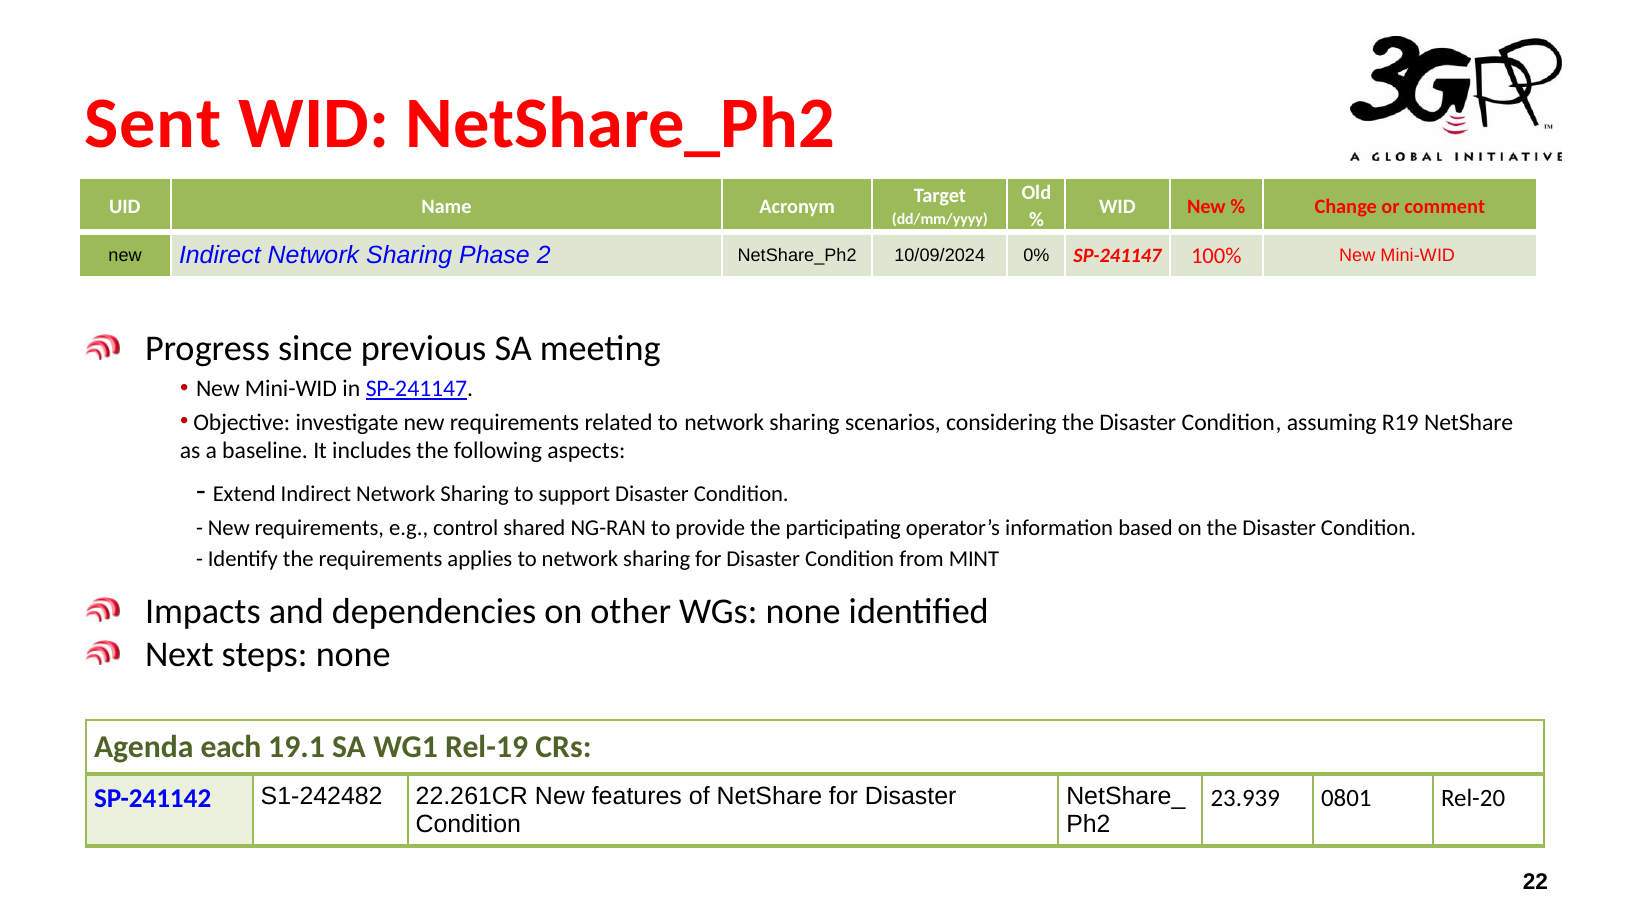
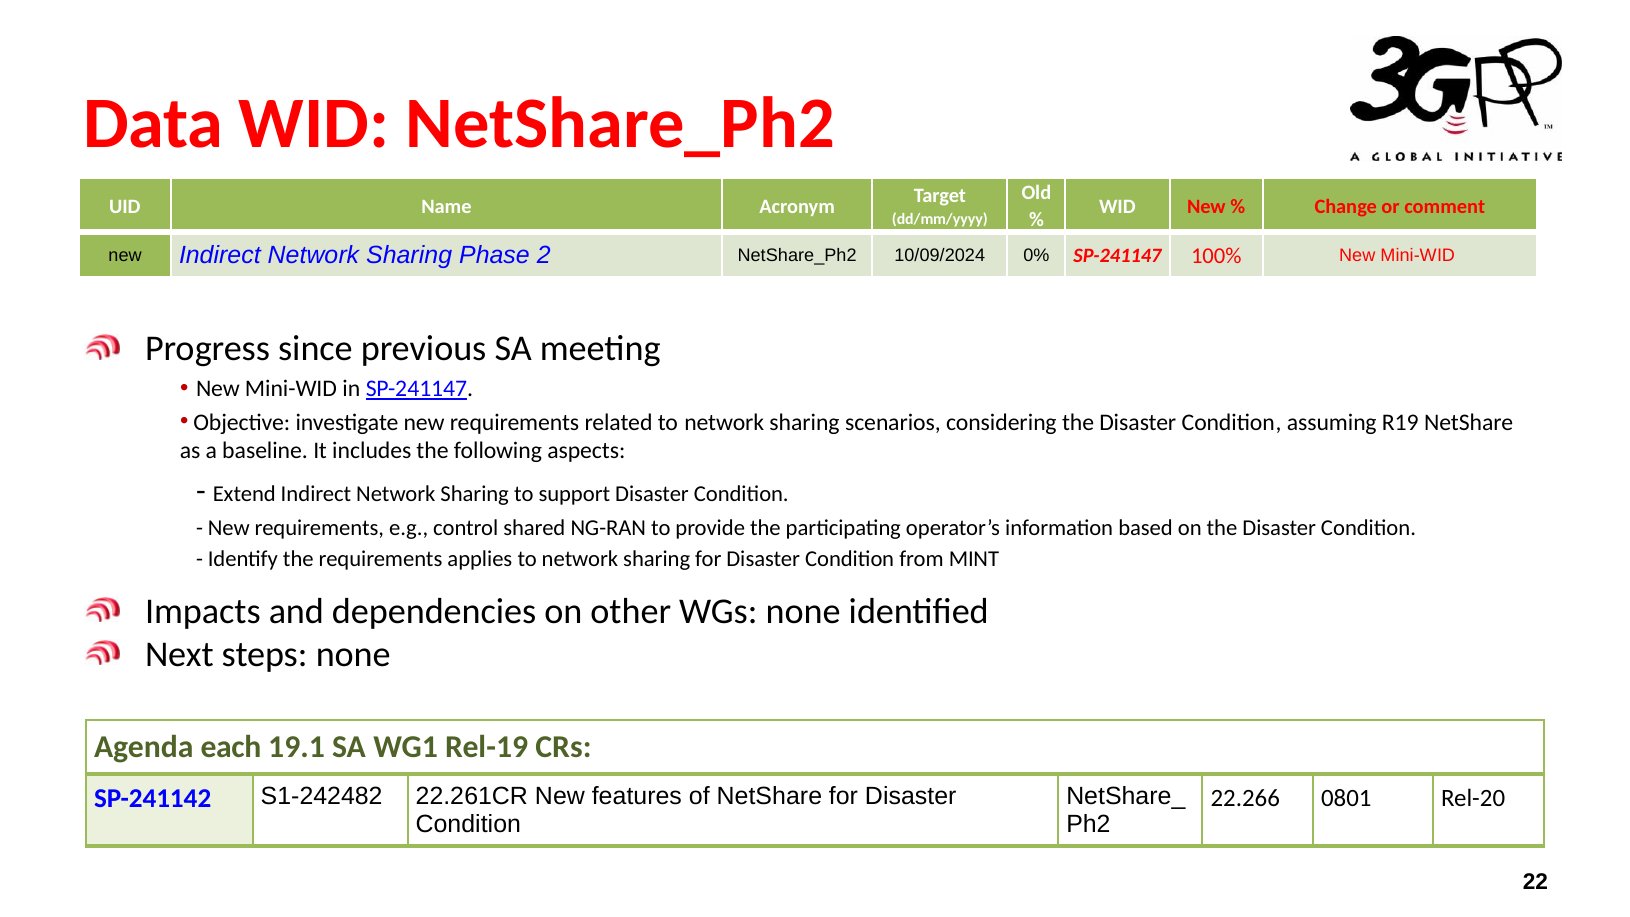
Sent: Sent -> Data (154, 124)
23.939: 23.939 -> 22.266 (1245, 798)
